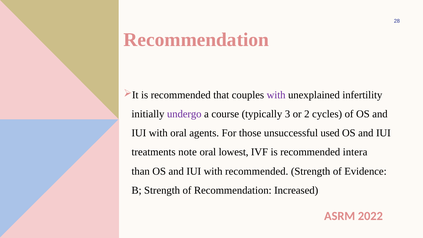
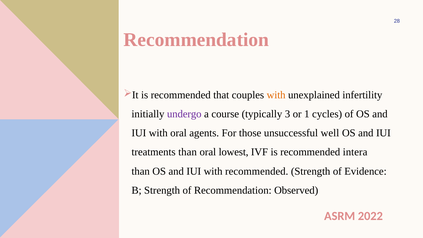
with colour: purple -> orange (276, 95)
2: 2 -> 1 (307, 114)
used: used -> well (330, 133)
treatments note: note -> than (188, 152)
Increased: Increased -> Observed (296, 190)
